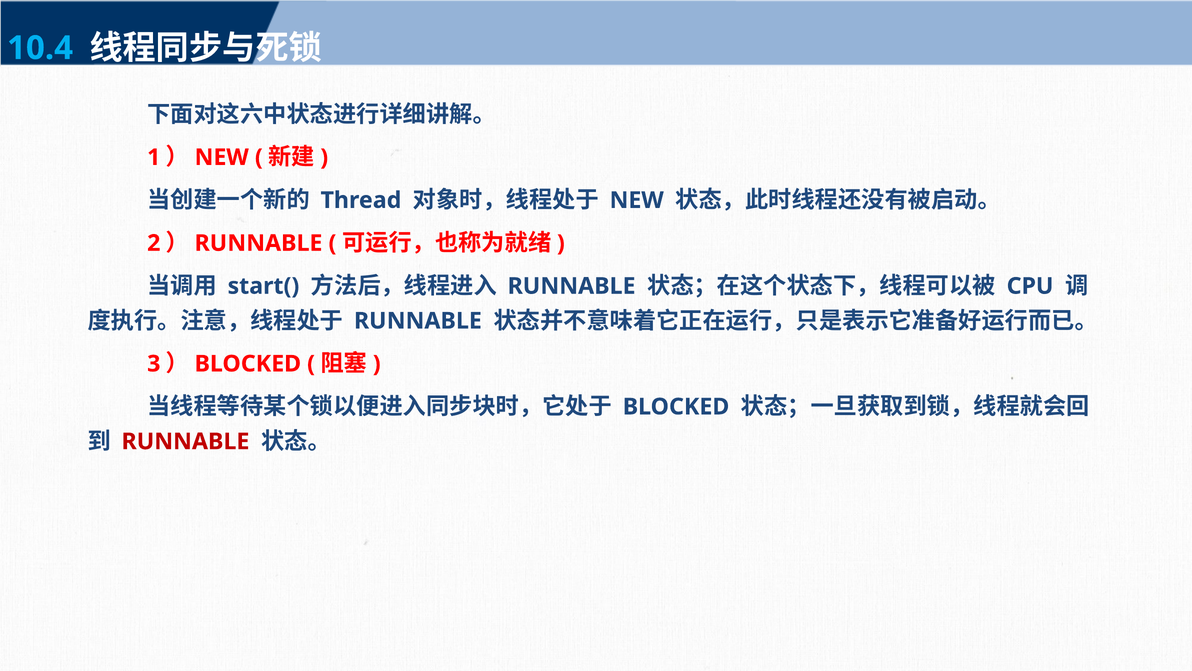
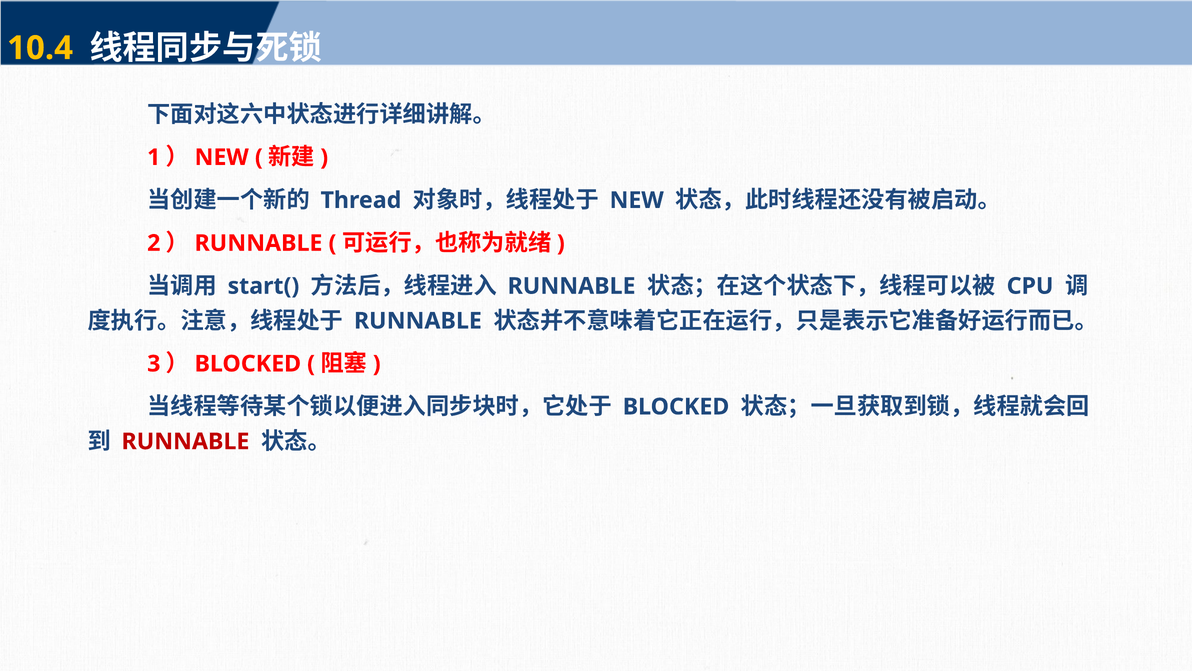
10.4 colour: light blue -> yellow (40, 48)
